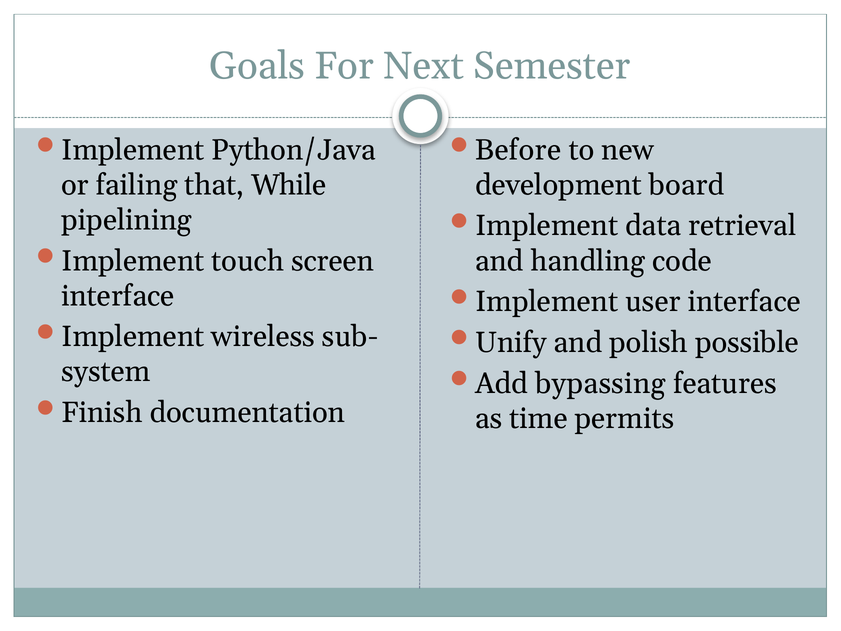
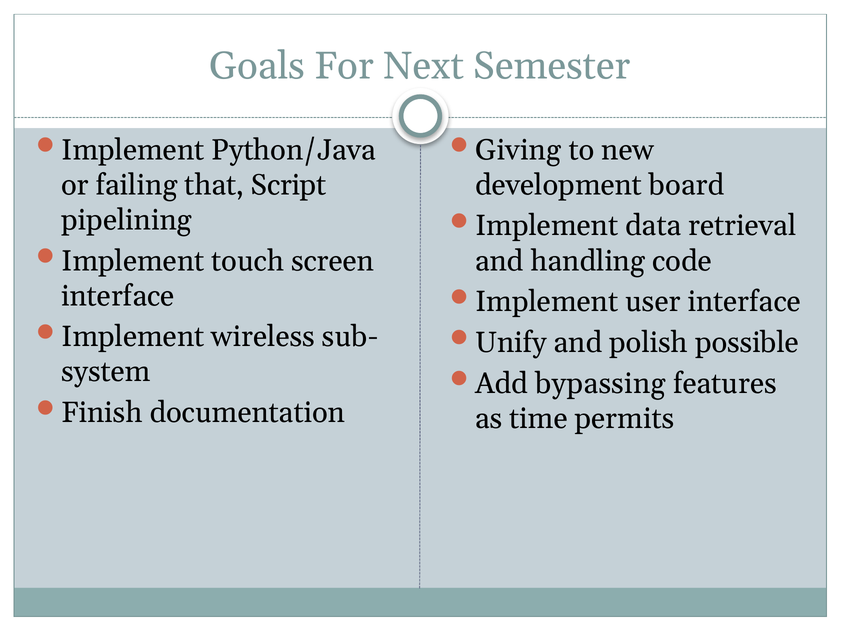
Before: Before -> Giving (518, 150)
While: While -> Script (289, 185)
